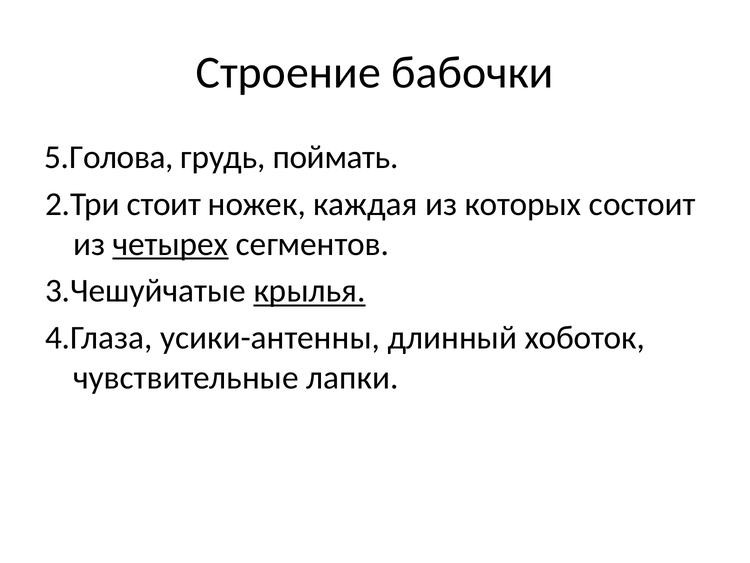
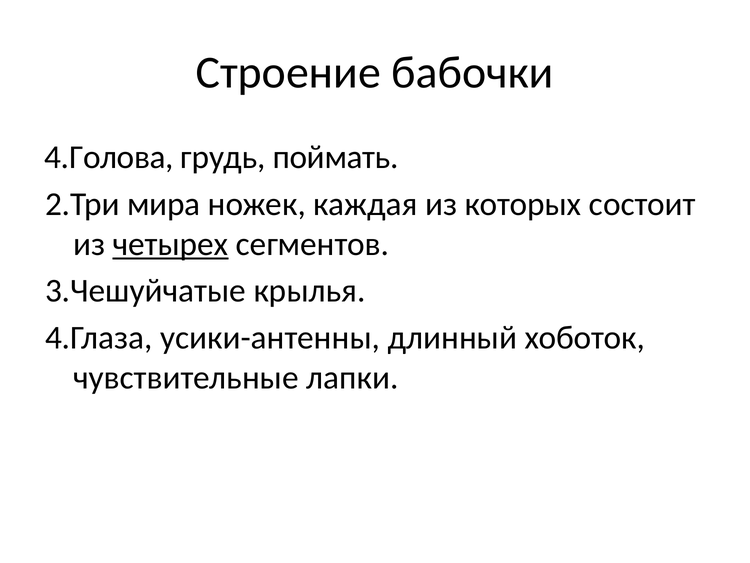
5.Голова: 5.Голова -> 4.Голова (109, 157)
стоит: стоит -> мира (164, 204)
крылья underline: present -> none (310, 291)
